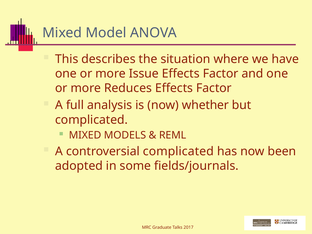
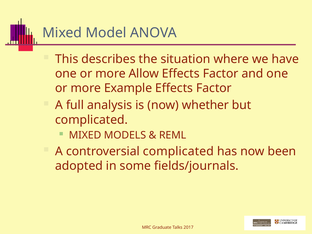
Issue: Issue -> Allow (144, 74)
Reduces: Reduces -> Example (128, 88)
